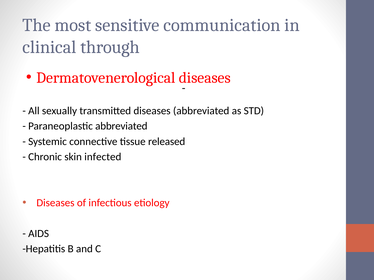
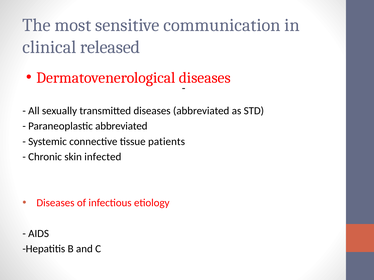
through: through -> released (110, 47)
released: released -> patients (167, 142)
